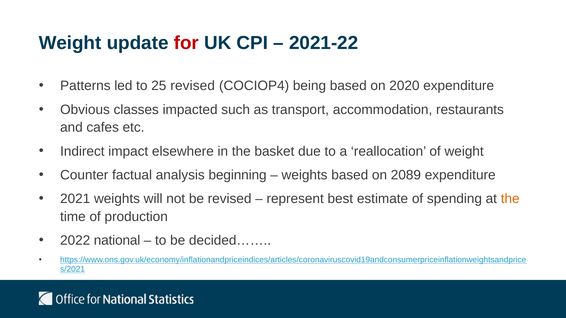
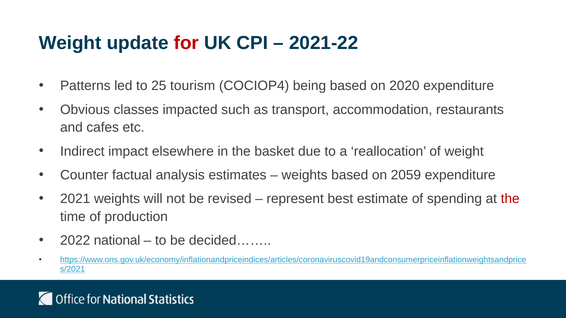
25 revised: revised -> tourism (193, 86)
beginning: beginning -> estimates (238, 175)
2089: 2089 -> 2059 (406, 175)
the colour: orange -> red (510, 199)
